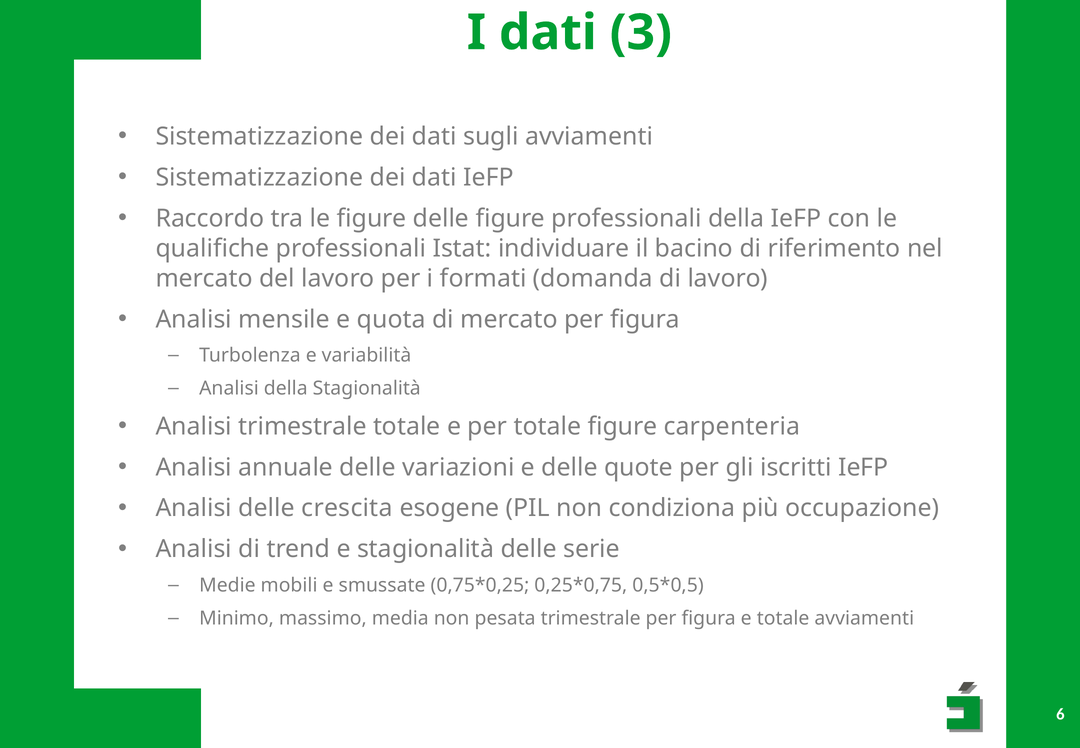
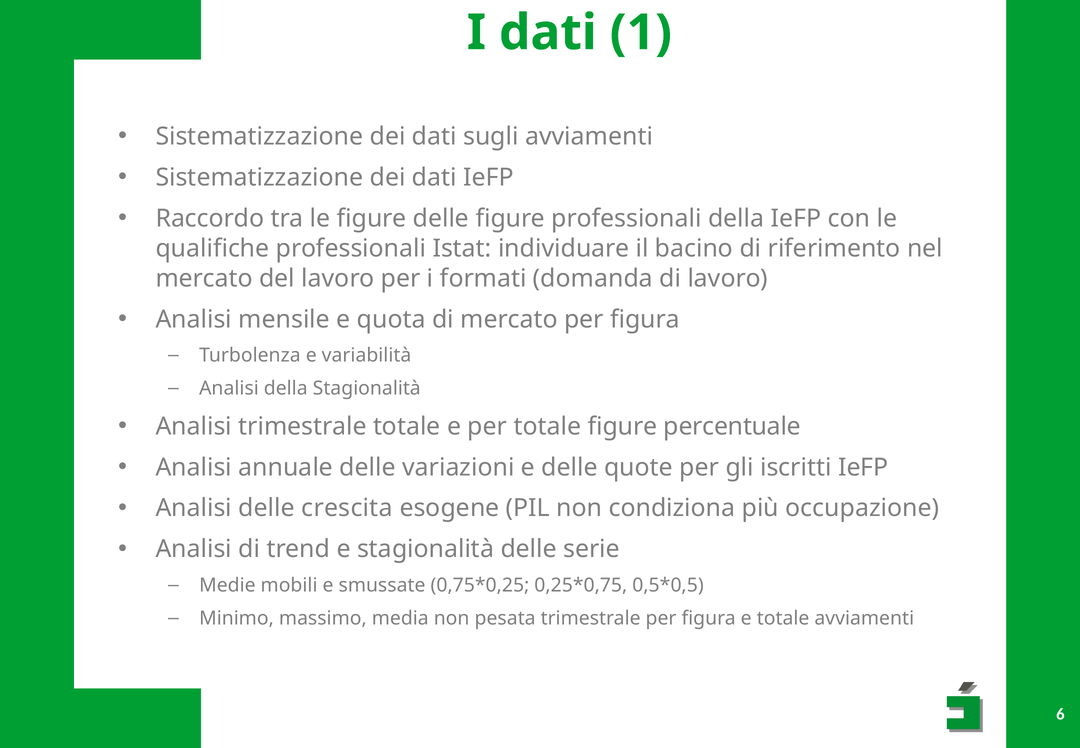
3: 3 -> 1 (641, 33)
carpenteria: carpenteria -> percentuale (732, 426)
